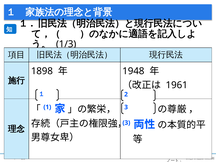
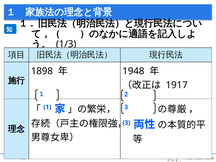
1961: 1961 -> 1917 (177, 85)
